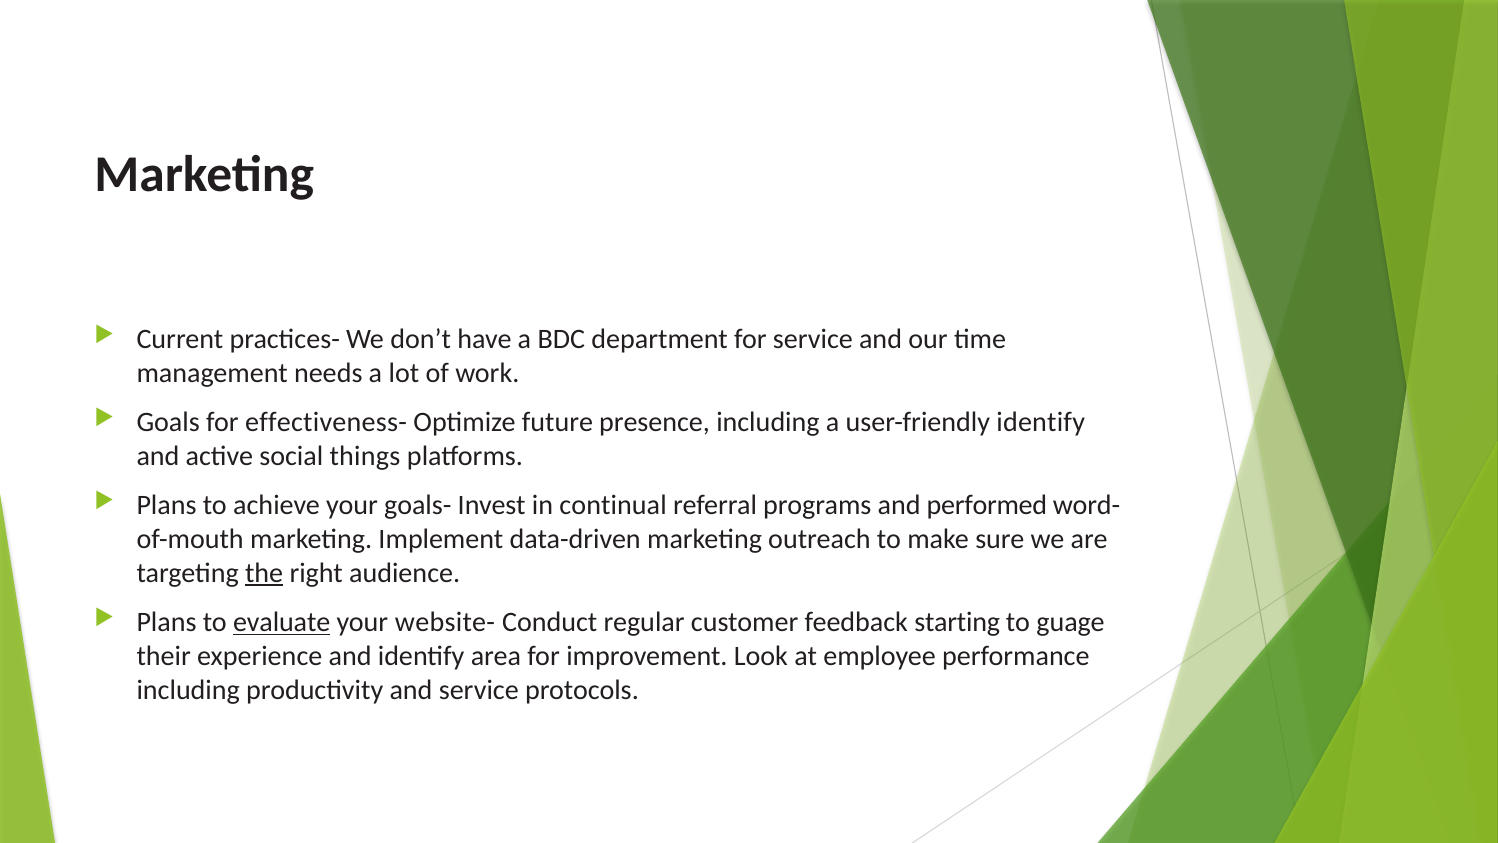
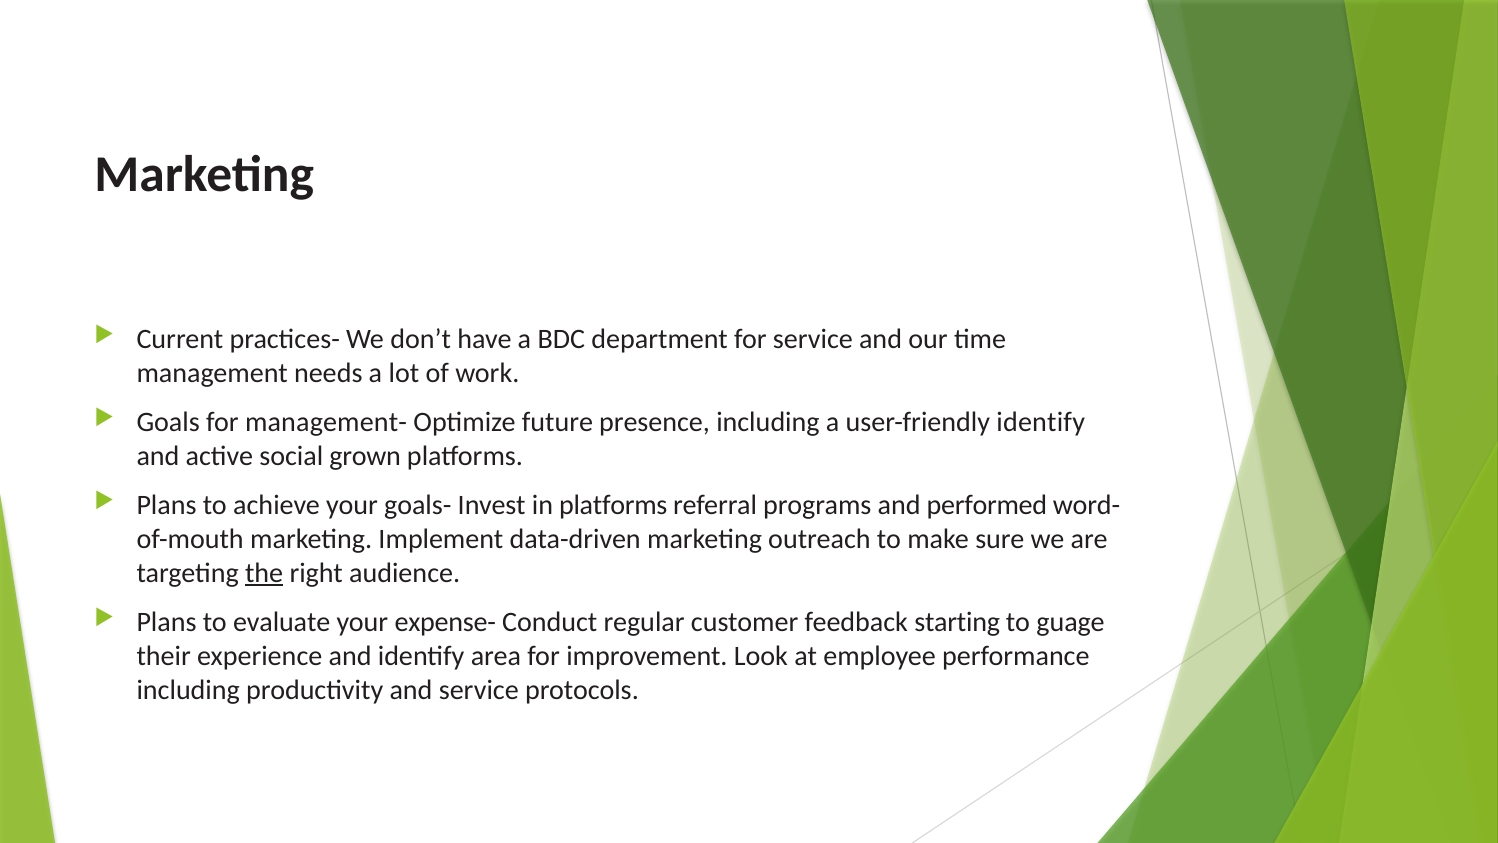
effectiveness-: effectiveness- -> management- (326, 422)
things: things -> grown (365, 456)
in continual: continual -> platforms (613, 505)
evaluate underline: present -> none (282, 622)
website-: website- -> expense- (445, 622)
